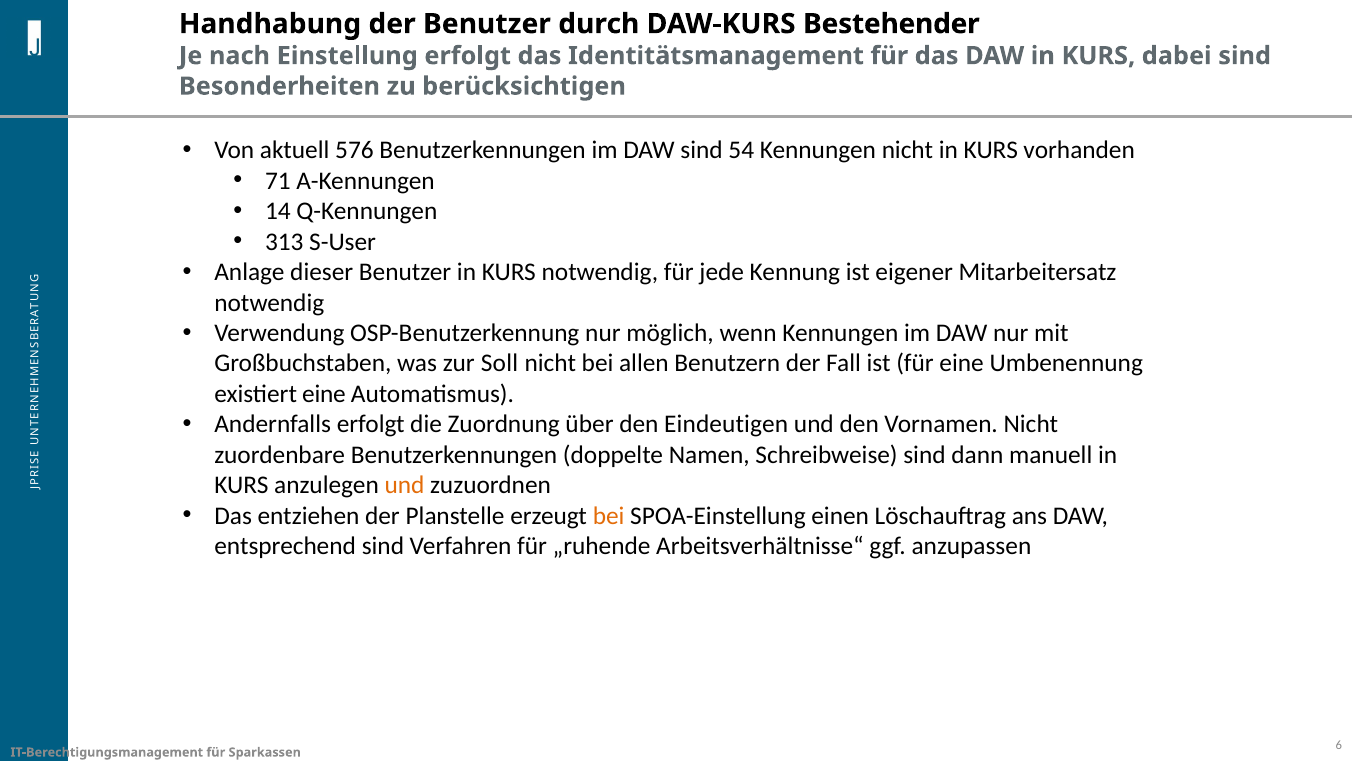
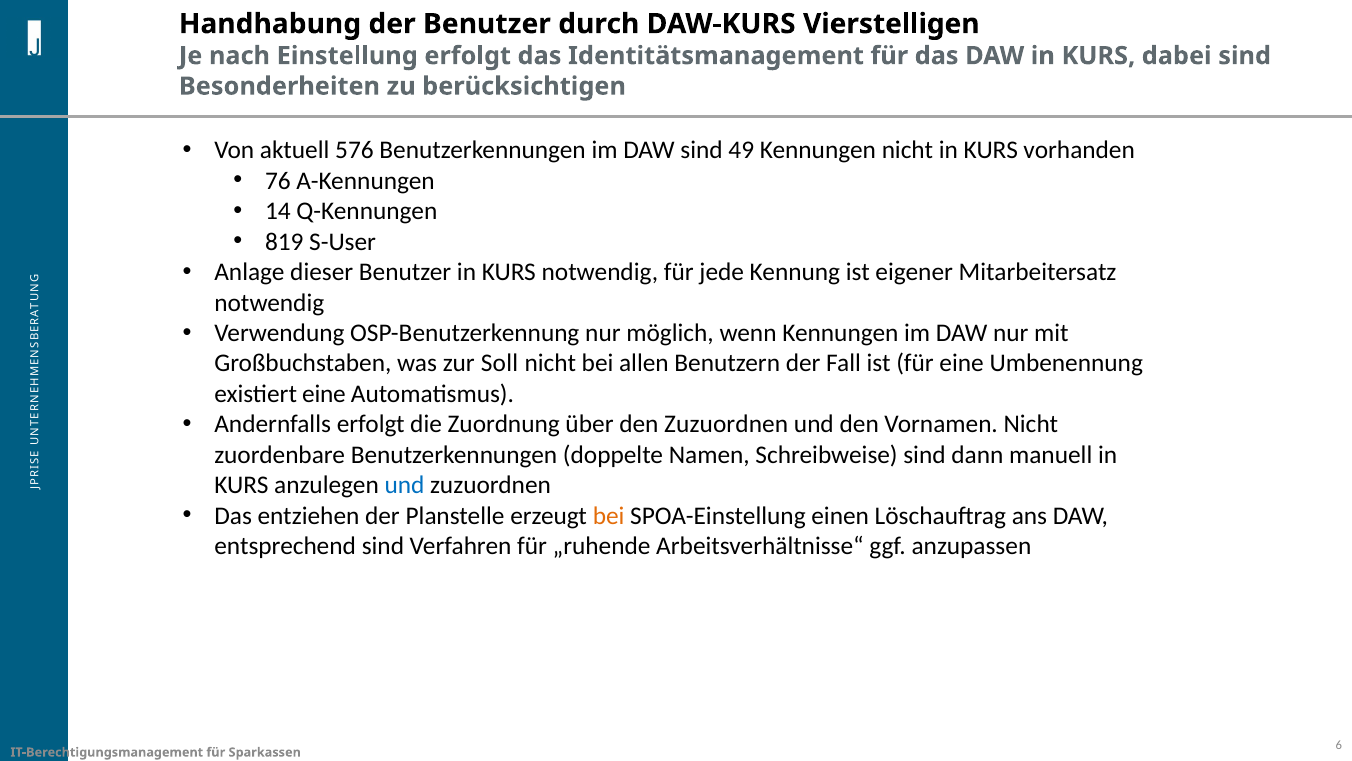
Bestehender: Bestehender -> Vierstelligen (891, 24)
54: 54 -> 49 (741, 150)
71: 71 -> 76 (278, 181)
313: 313 -> 819 (284, 242)
den Eindeutigen: Eindeutigen -> Zuzuordnen (726, 424)
und colour: orange -> blue (405, 485)
